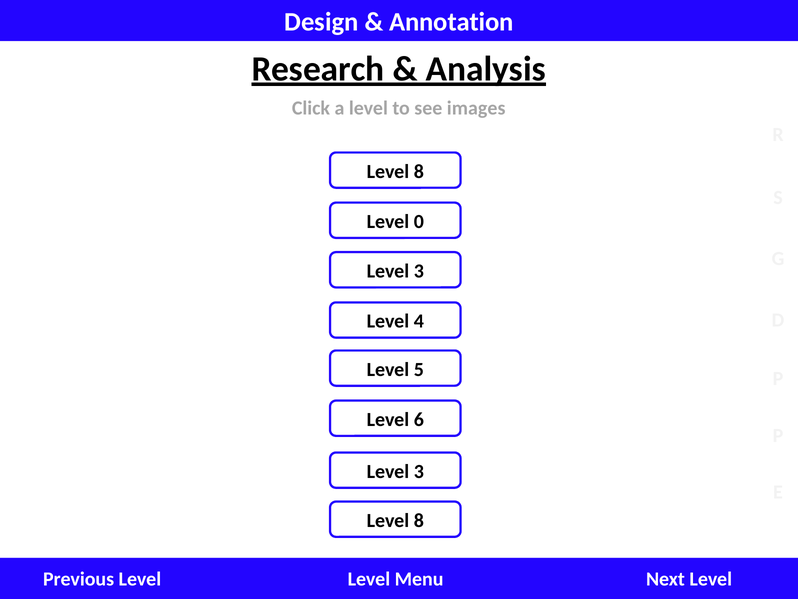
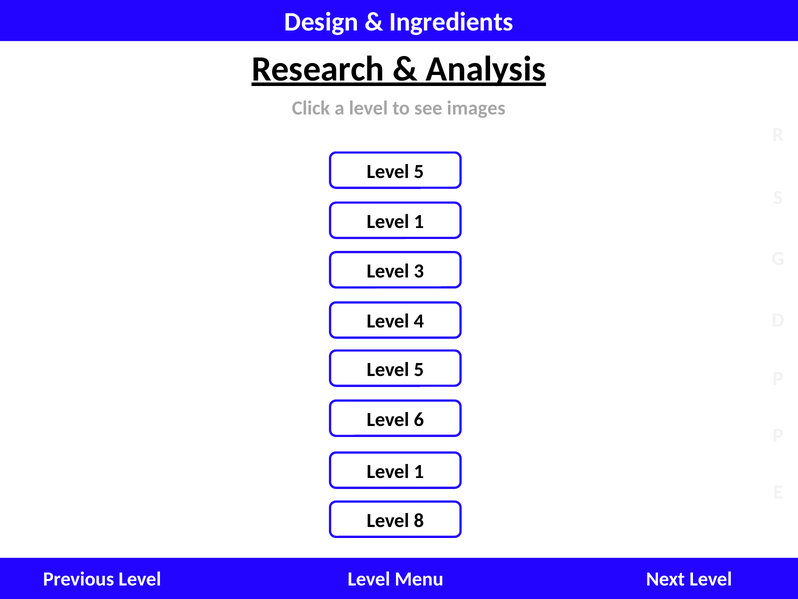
Annotation: Annotation -> Ingredients (451, 22)
8: 8 -> 5 (419, 171)
0: 0 -> 1 (419, 221)
3: 3 -> 1 (419, 471)
